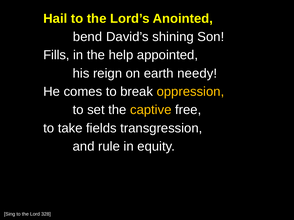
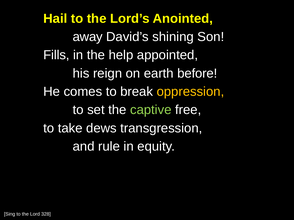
bend: bend -> away (88, 37)
needy: needy -> before (197, 73)
captive colour: yellow -> light green (151, 110)
fields: fields -> dews (101, 128)
